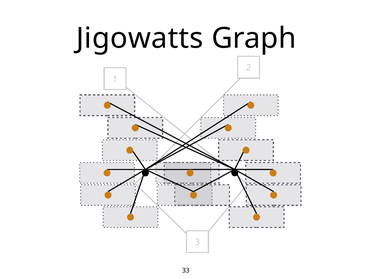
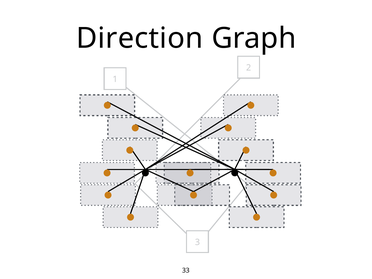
Jigowatts: Jigowatts -> Direction (140, 38)
